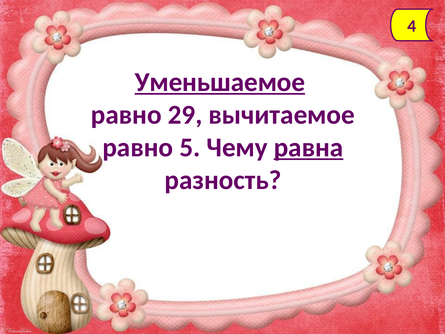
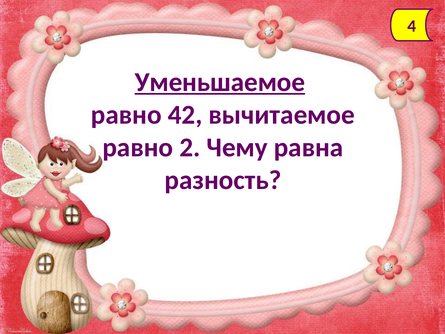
29: 29 -> 42 (185, 115)
5: 5 -> 2 (190, 147)
равна underline: present -> none (309, 147)
